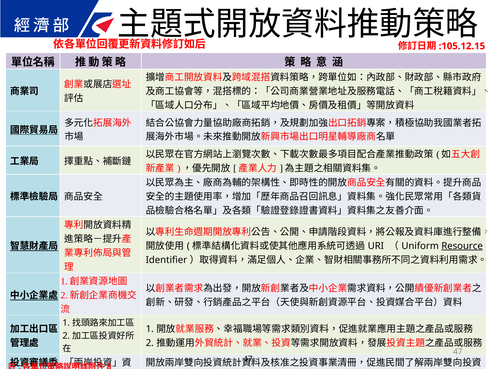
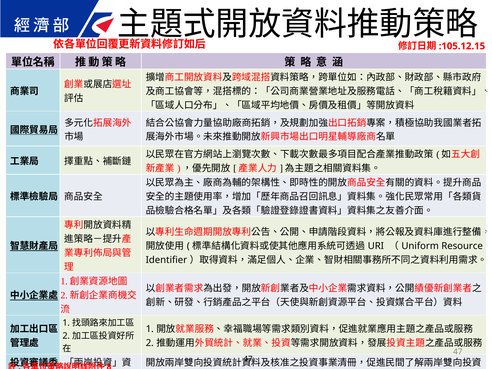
Resource underline: present -> none (462, 246)
